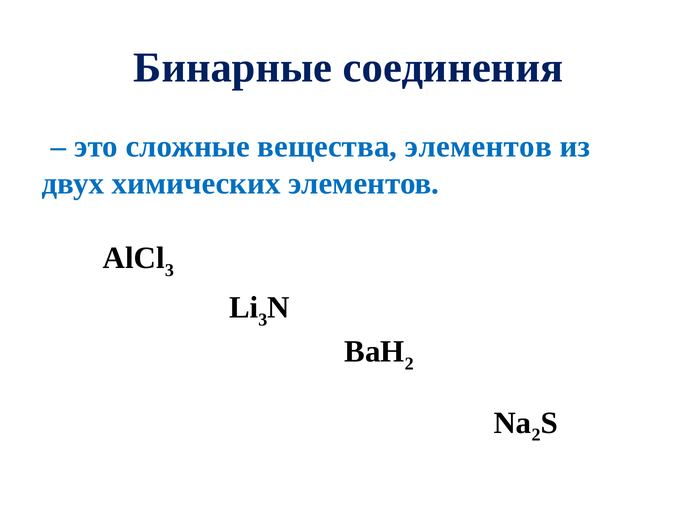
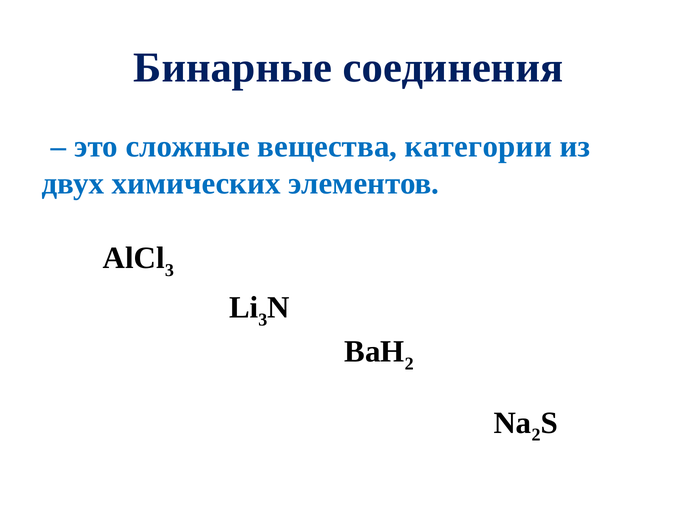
вещества элементов: элементов -> категории (478, 146)
